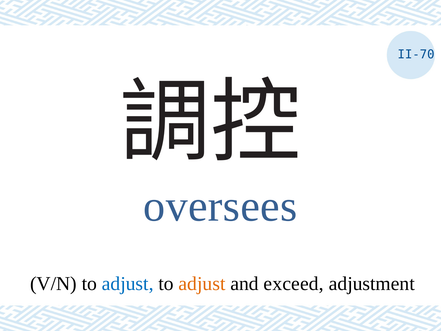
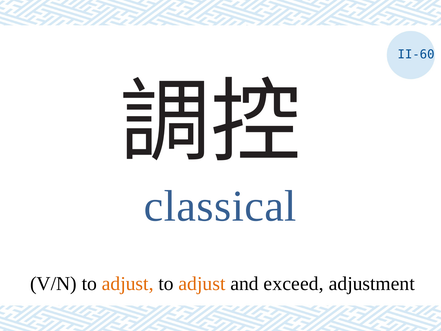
II-70: II-70 -> II-60 (416, 54)
oversees: oversees -> classical (220, 206)
adjust colour: blue -> orange (128, 284)
